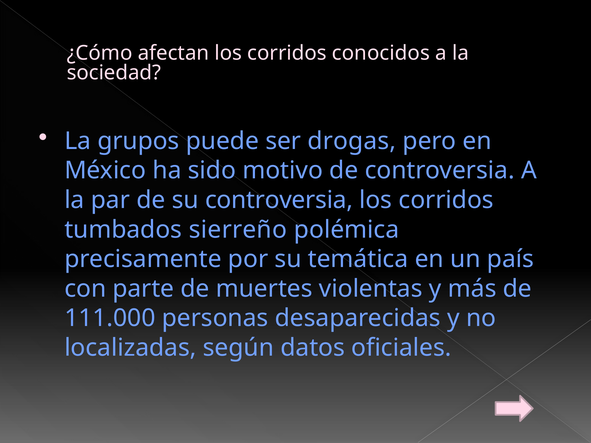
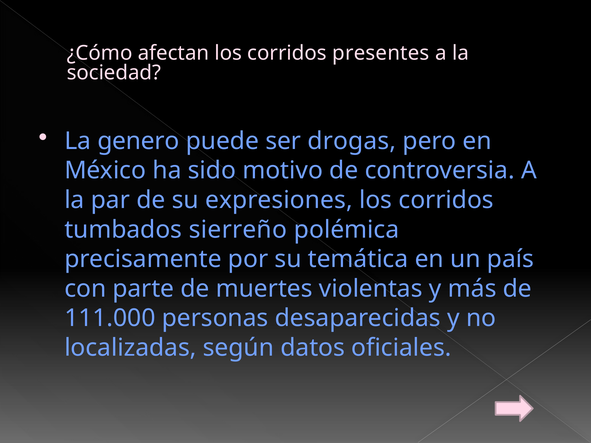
conocidos: conocidos -> presentes (381, 53)
grupos: grupos -> genero (138, 141)
su controversia: controversia -> expresiones (279, 200)
